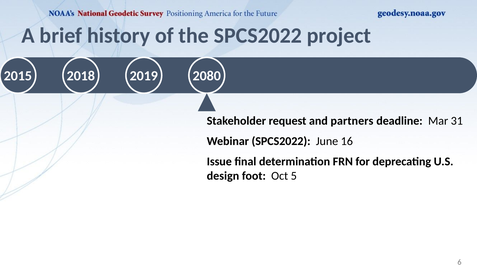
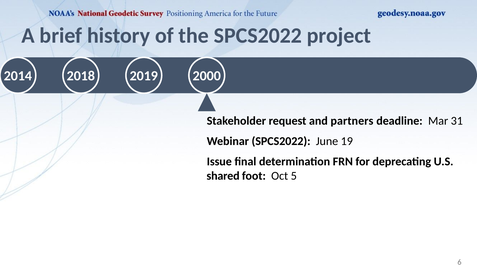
2015: 2015 -> 2014 (18, 76)
2080: 2080 -> 2000 (207, 76)
16: 16 -> 19 (347, 141)
design: design -> shared (223, 175)
